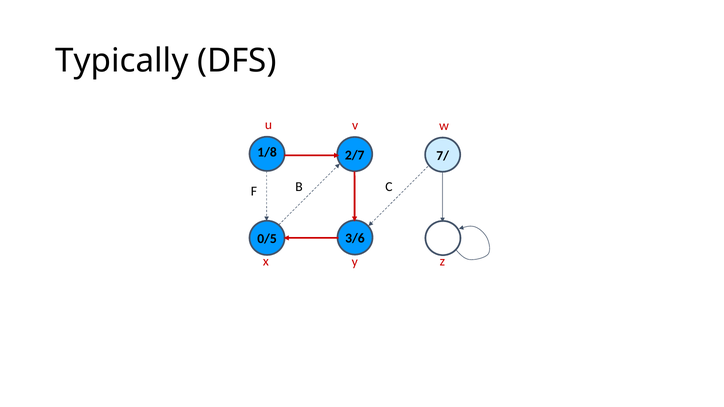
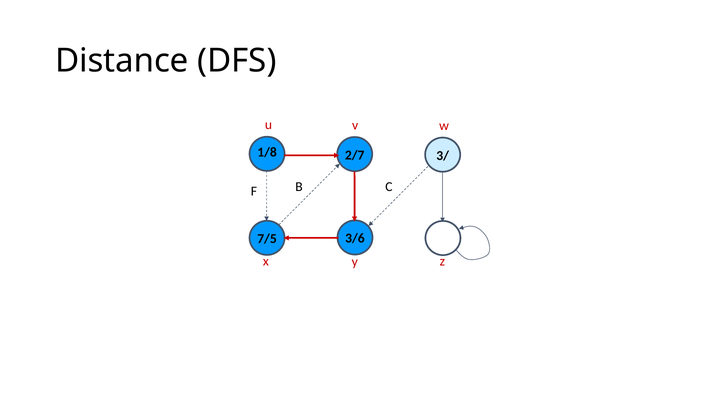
Typically: Typically -> Distance (122, 61)
7/: 7/ -> 3/ (443, 156)
0/5: 0/5 -> 7/5 (267, 239)
